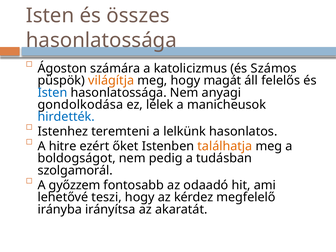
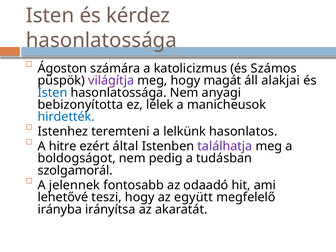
összes: összes -> kérdez (138, 16)
világítja colour: orange -> purple (111, 81)
felelős: felelős -> alakjai (281, 81)
gondolkodása: gondolkodása -> bebizonyította (80, 105)
őket: őket -> által (125, 146)
találhatja colour: orange -> purple (225, 146)
győzzem: győzzem -> jelennek (74, 185)
kérdez: kérdez -> együtt (194, 197)
